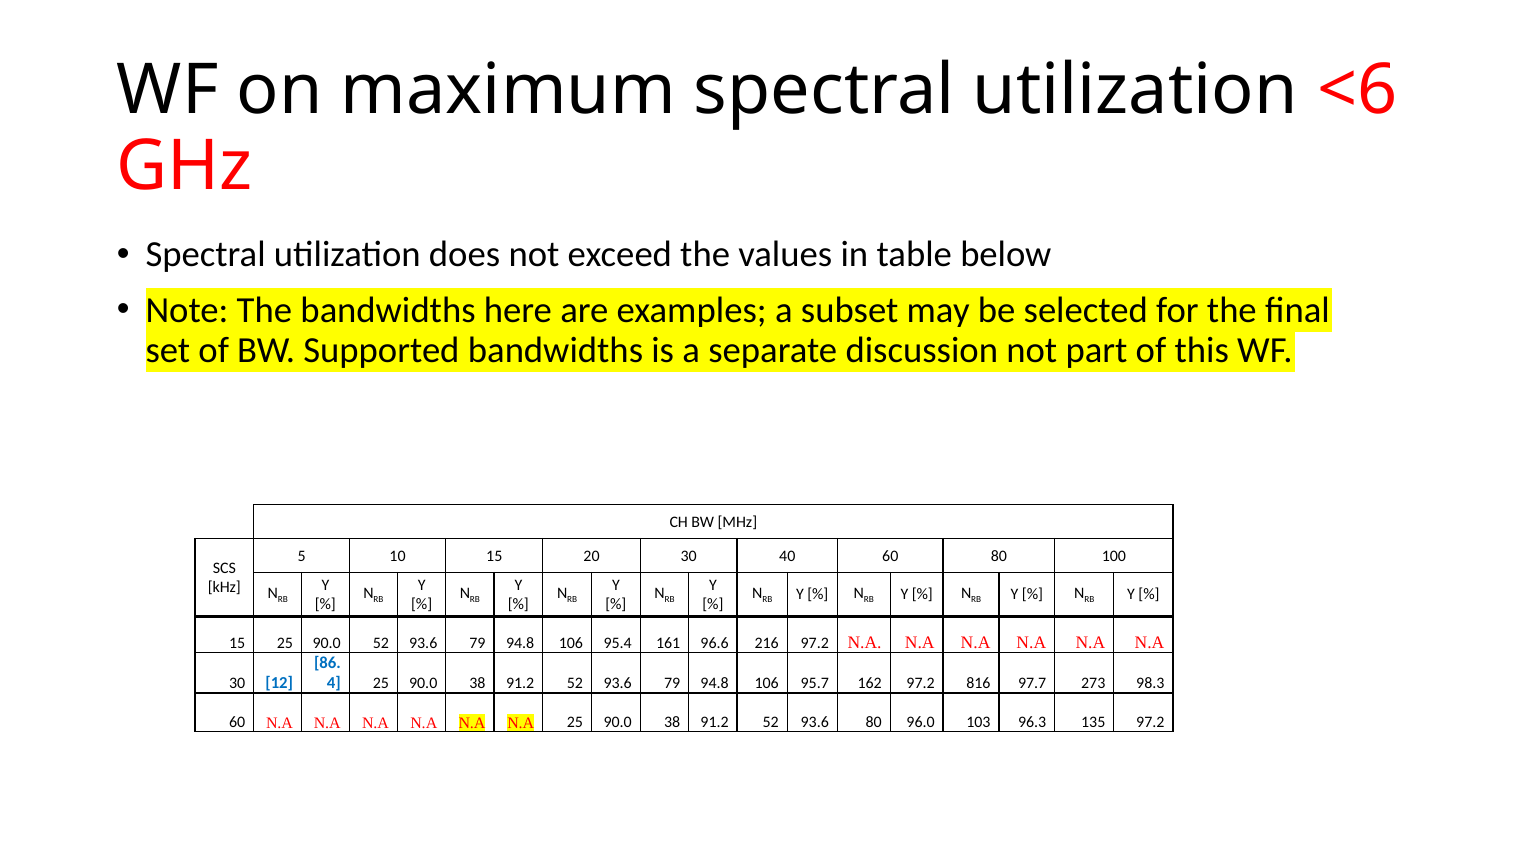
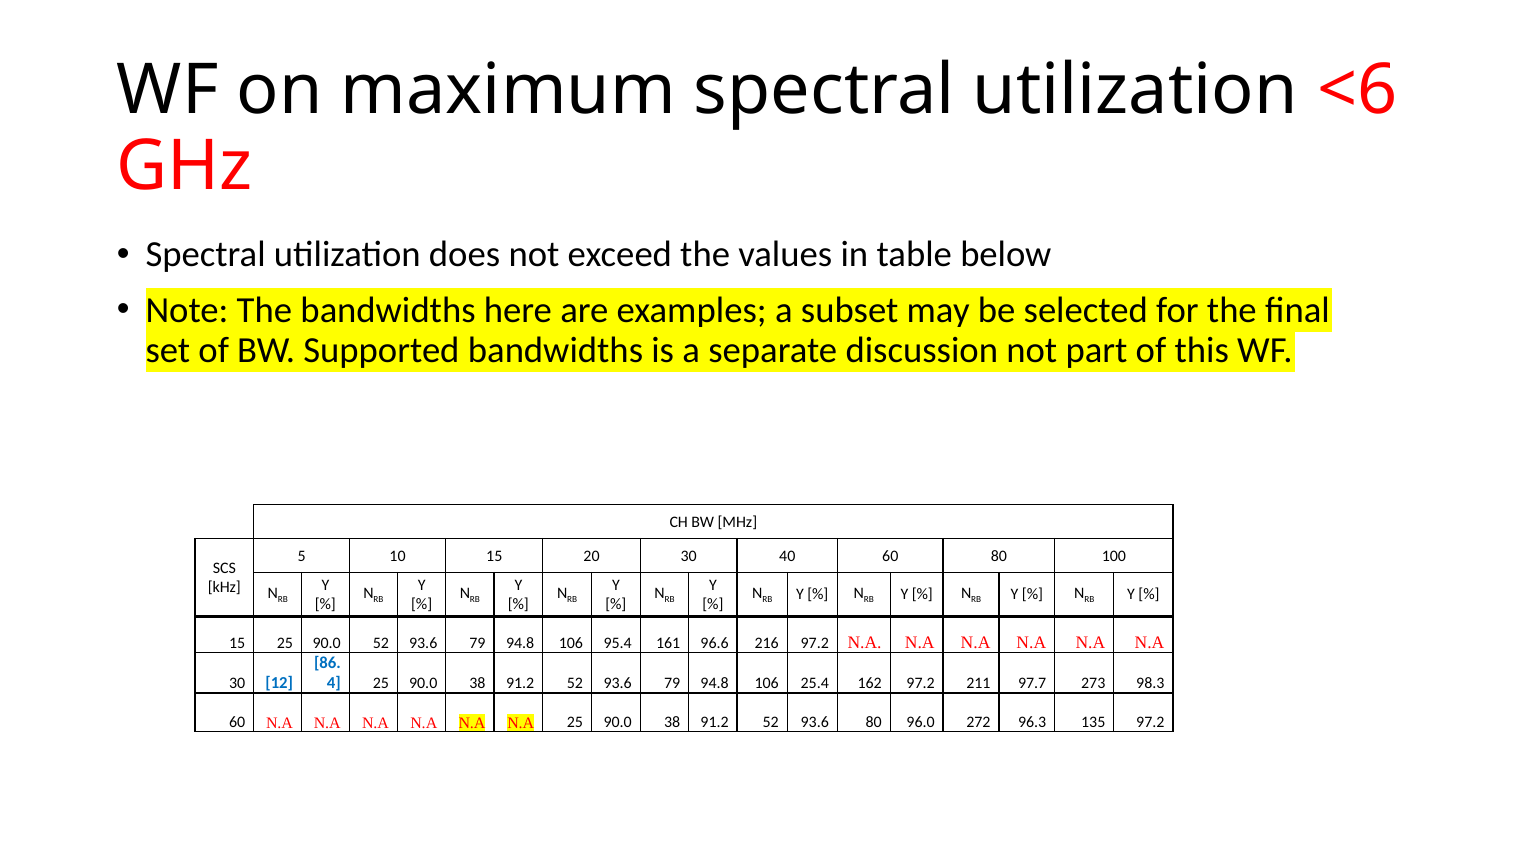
95.7: 95.7 -> 25.4 (815, 683)
816: 816 -> 211 (978, 683)
103: 103 -> 272 (978, 722)
